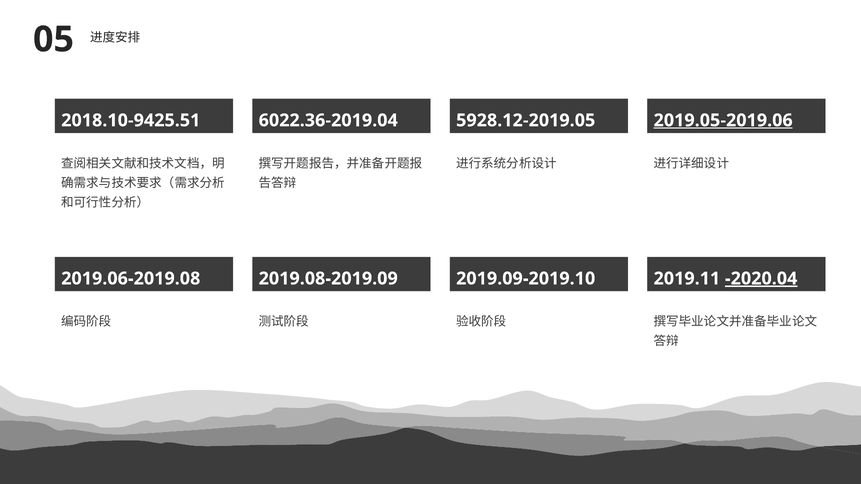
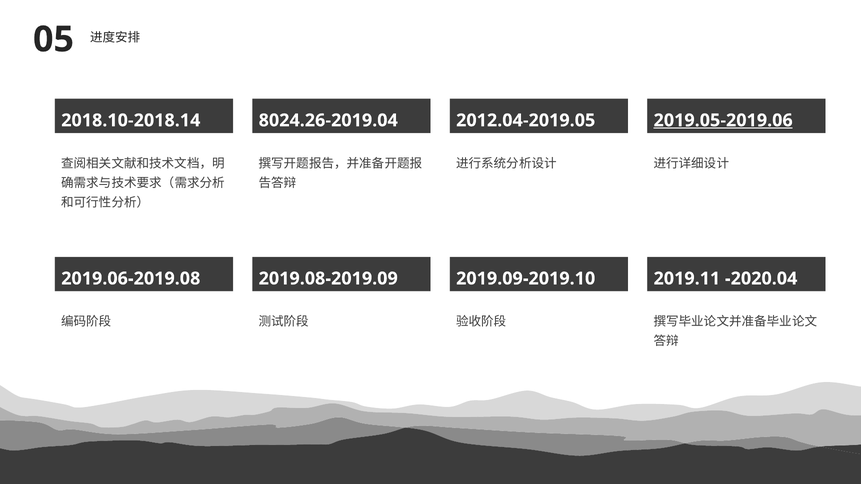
2018.10-9425.51: 2018.10-9425.51 -> 2018.10-2018.14 (131, 120)
6022.36-2019.04: 6022.36-2019.04 -> 8024.26-2019.04 (328, 120)
5928.12-2019.05: 5928.12-2019.05 -> 2012.04-2019.05 (526, 120)
-2020.04 underline: present -> none (761, 279)
